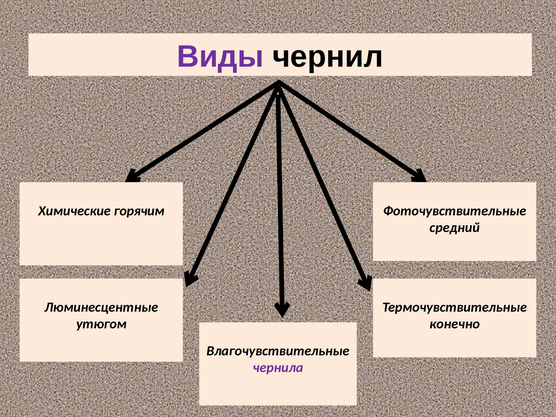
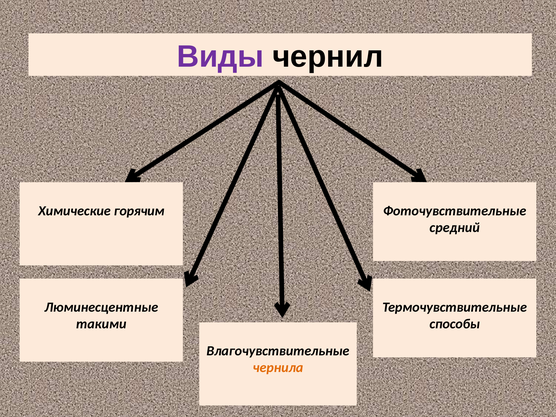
утюгом: утюгом -> такими (101, 324)
конечно: конечно -> способы (455, 324)
чернила colour: purple -> orange (278, 368)
